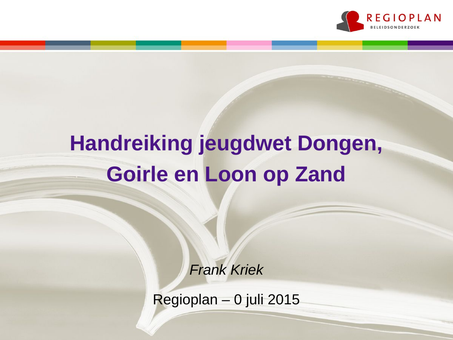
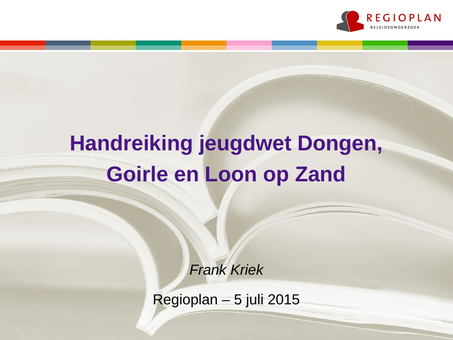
0: 0 -> 5 (238, 300)
